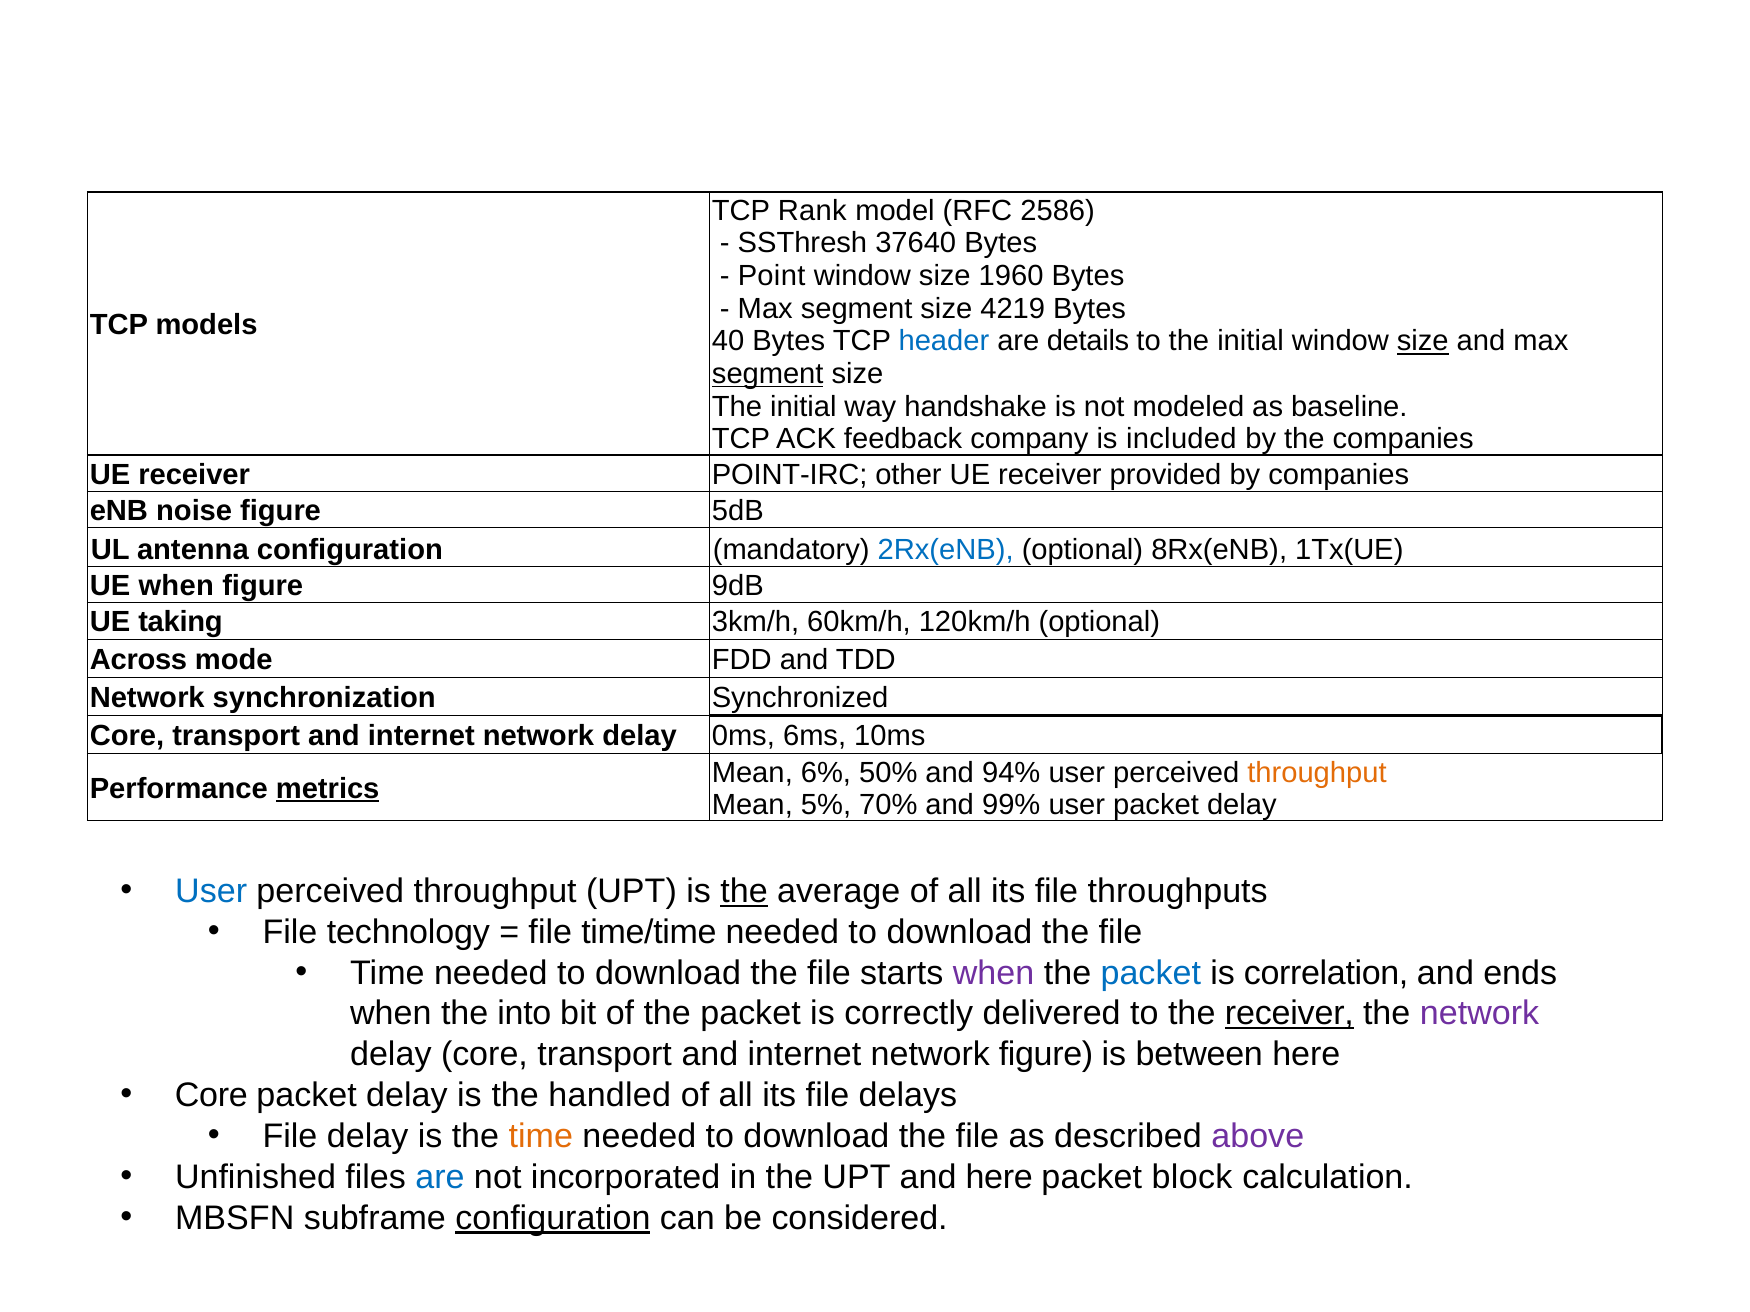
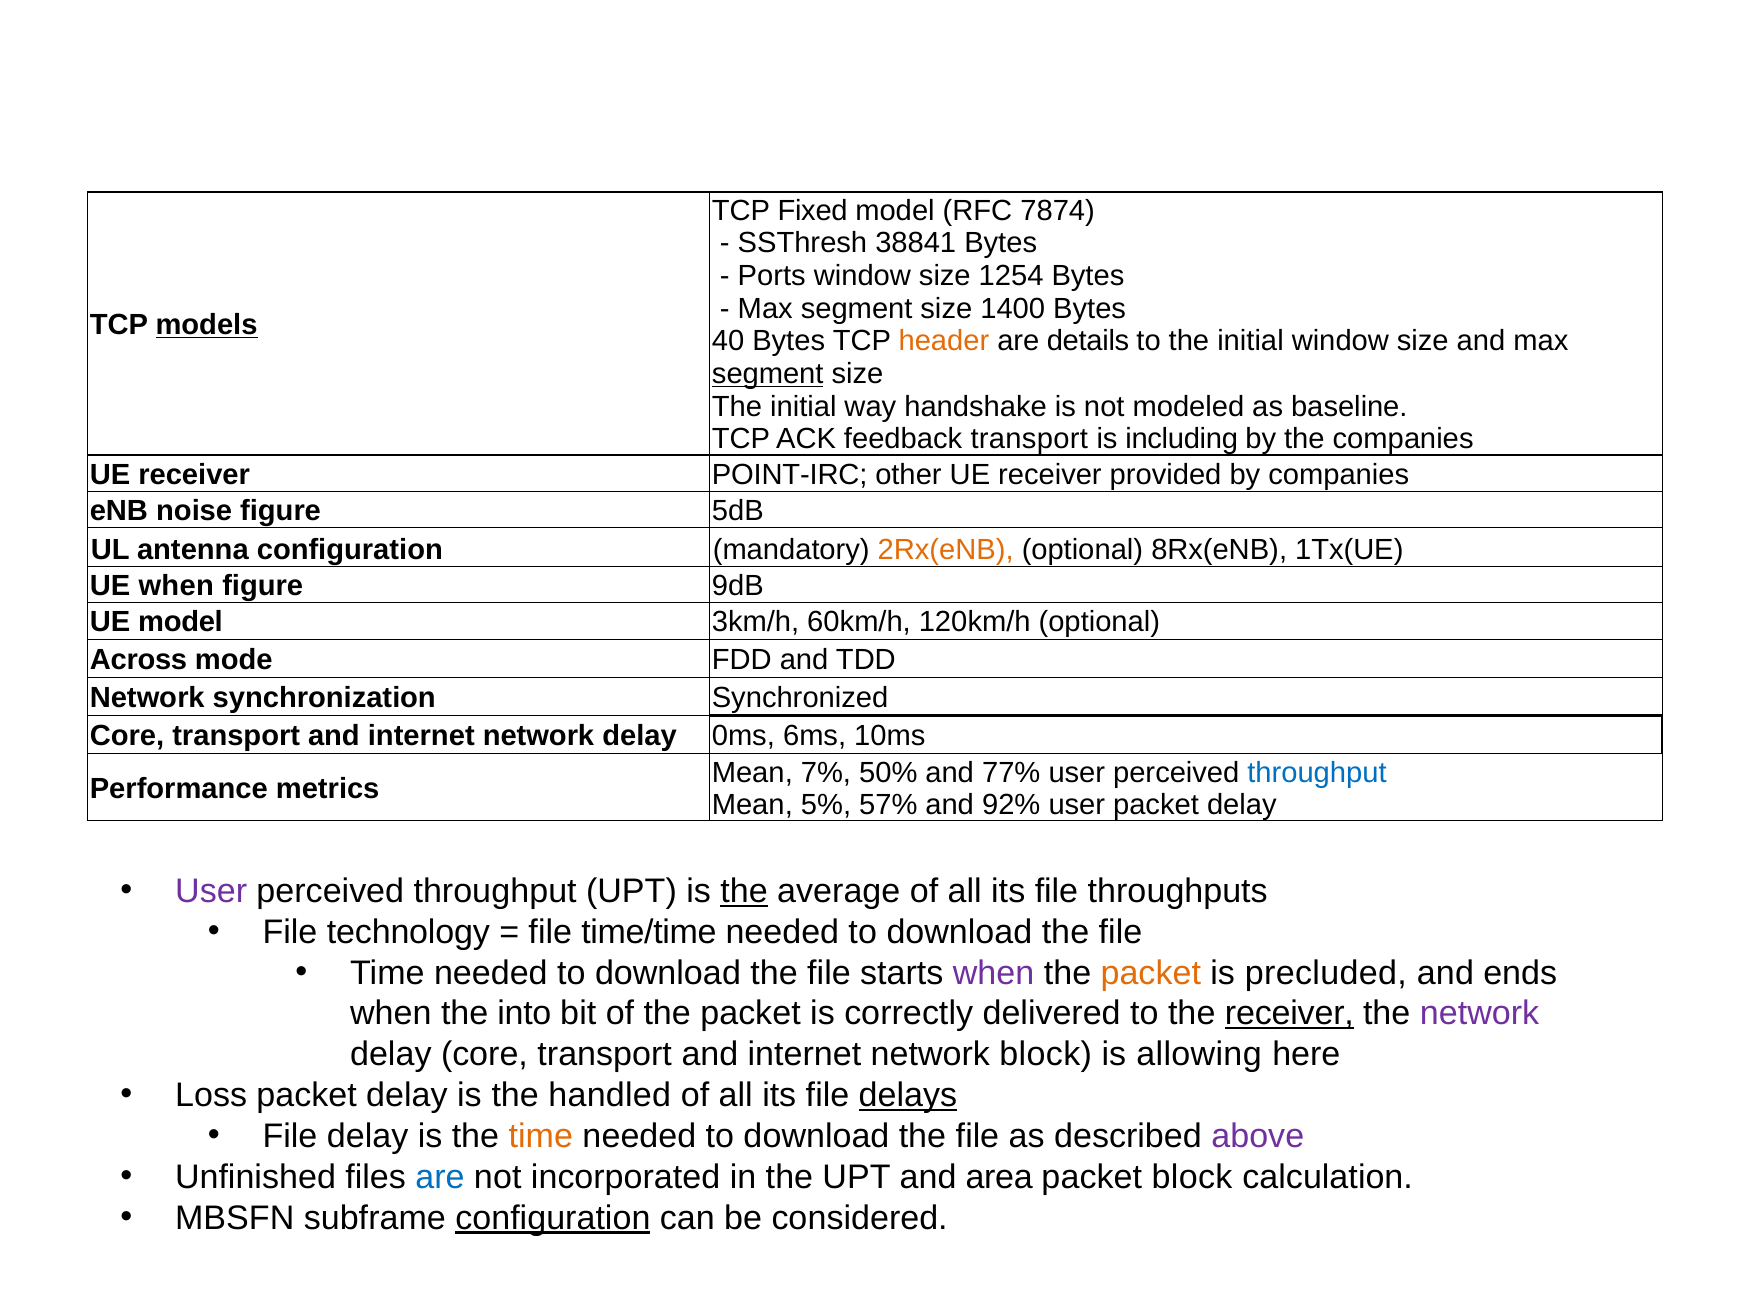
Rank: Rank -> Fixed (813, 211)
2586: 2586 -> 7874 (1058, 211)
37640: 37640 -> 38841 (916, 243)
Point: Point -> Ports (772, 276)
1960: 1960 -> 1254 (1011, 276)
4219: 4219 -> 1400 (1013, 309)
models underline: none -> present (207, 325)
header colour: blue -> orange (944, 341)
size underline: present -> none (1423, 341)
feedback company: company -> transport (1029, 439)
included: included -> including (1182, 439)
2Rx(eNB colour: blue -> orange (946, 551)
UE taking: taking -> model (180, 623)
6%: 6% -> 7% (826, 773)
94%: 94% -> 77% (1011, 773)
throughput colour: orange -> blue (1317, 773)
metrics underline: present -> none (328, 789)
70%: 70% -> 57% (888, 805)
99%: 99% -> 92% (1011, 805)
User colour: blue -> purple (211, 891)
packet colour: blue -> orange (1151, 973)
correlation: correlation -> precluded (1326, 973)
network figure: figure -> block (1046, 1055)
between: between -> allowing (1199, 1055)
Core: Core -> Loss (211, 1096)
delays underline: none -> present (908, 1096)
and here: here -> area (999, 1177)
